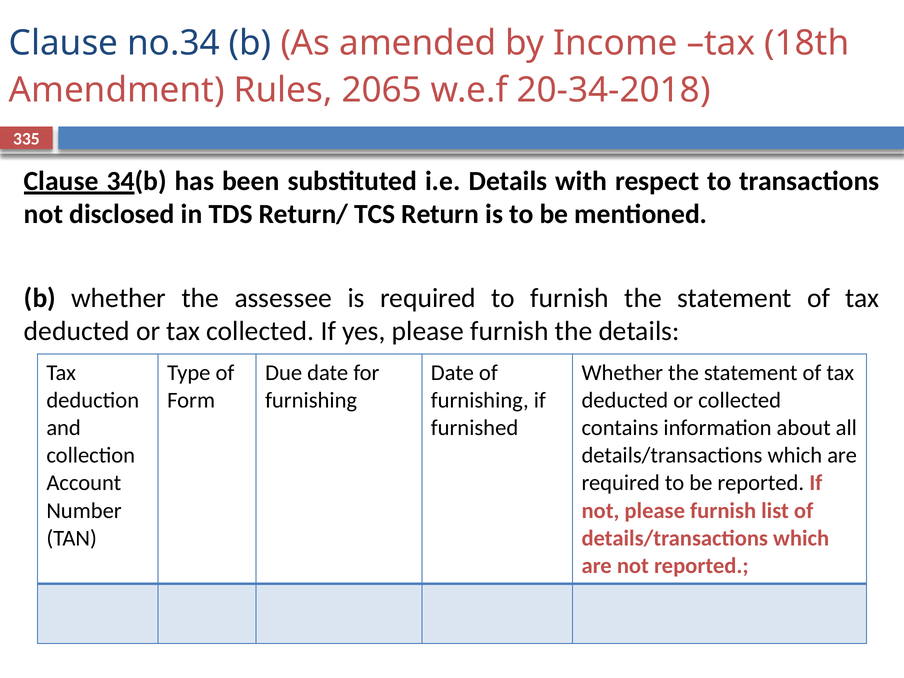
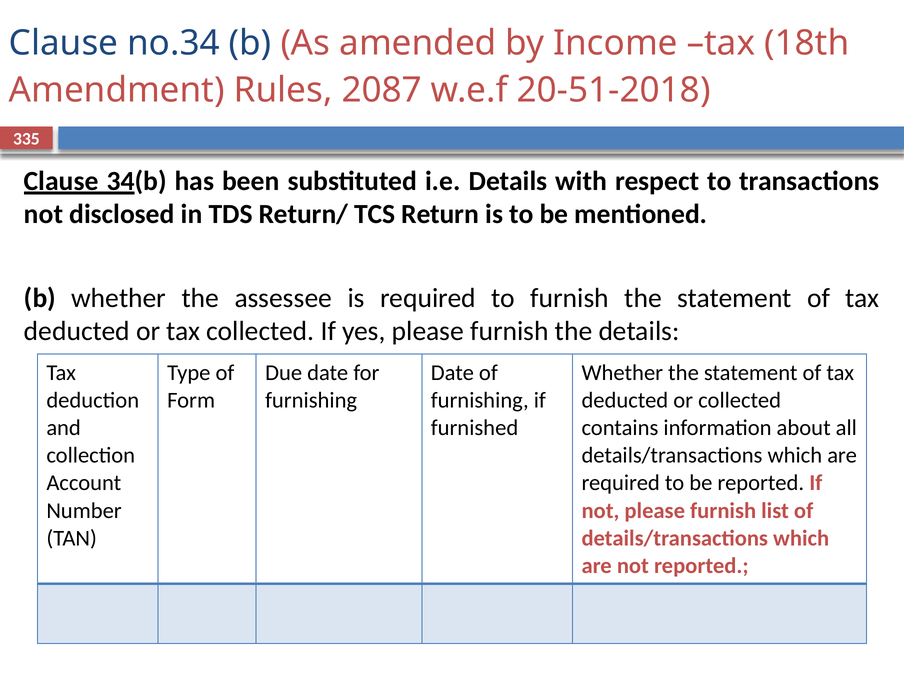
2065: 2065 -> 2087 (382, 90)
20-34-2018: 20-34-2018 -> 20-51-2018 (614, 90)
